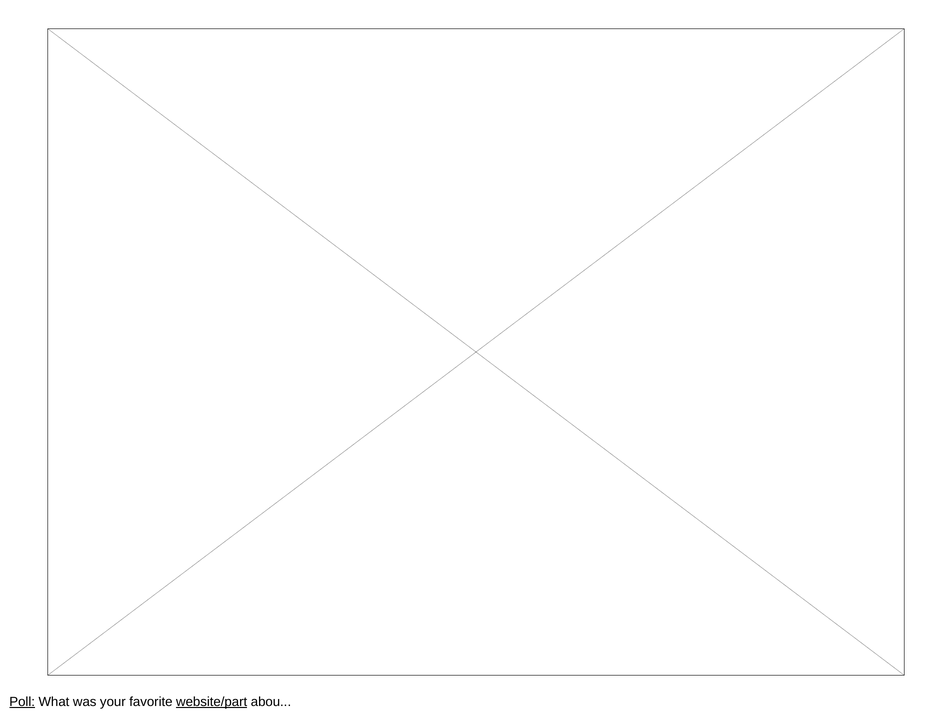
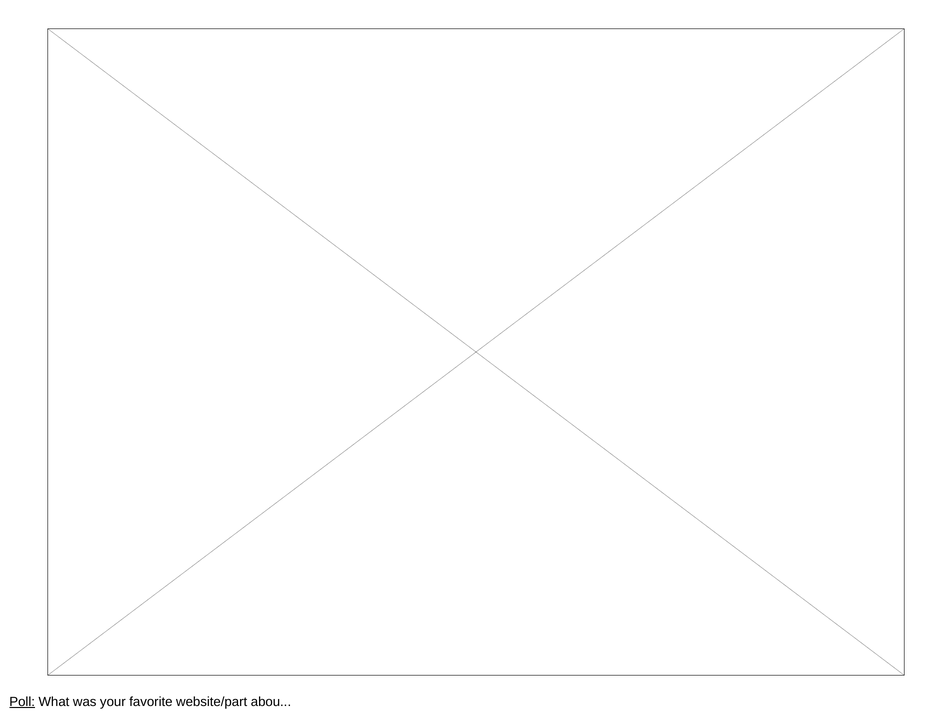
website/part underline: present -> none (212, 702)
